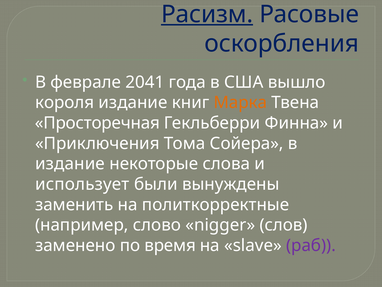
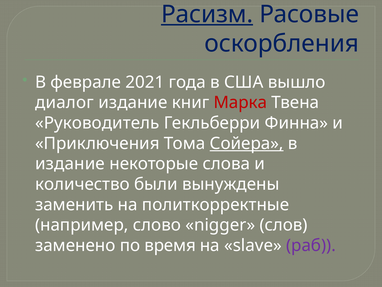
2041: 2041 -> 2021 (145, 82)
короля: короля -> диалог (64, 102)
Марка colour: orange -> red (240, 102)
Просторечная: Просторечная -> Руководитель (97, 123)
Сойера underline: none -> present (247, 143)
использует: использует -> количество (82, 184)
